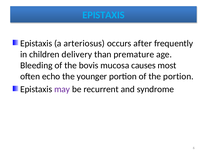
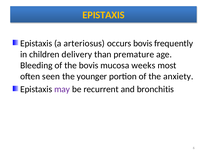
EPISTAXIS colour: light blue -> yellow (104, 15)
occurs after: after -> bovis (143, 43)
causes: causes -> weeks (143, 66)
echo: echo -> seen (51, 77)
the portion: portion -> anxiety (178, 77)
syndrome: syndrome -> bronchitis (155, 89)
